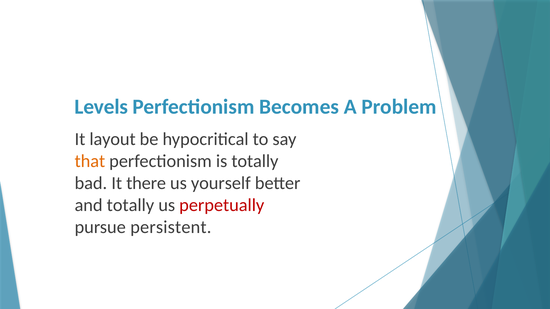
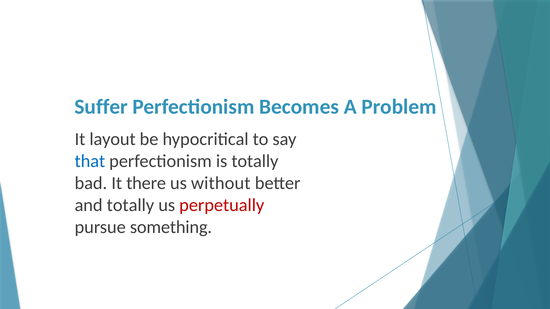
Levels: Levels -> Suffer (101, 107)
that colour: orange -> blue (90, 161)
yourself: yourself -> without (221, 183)
persistent: persistent -> something (171, 227)
